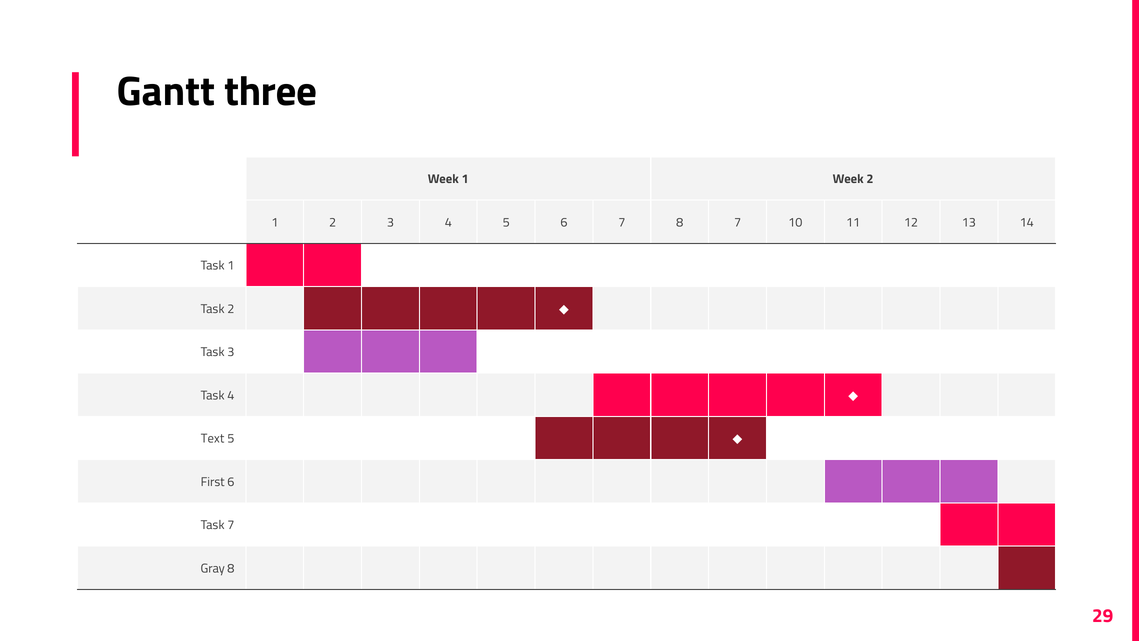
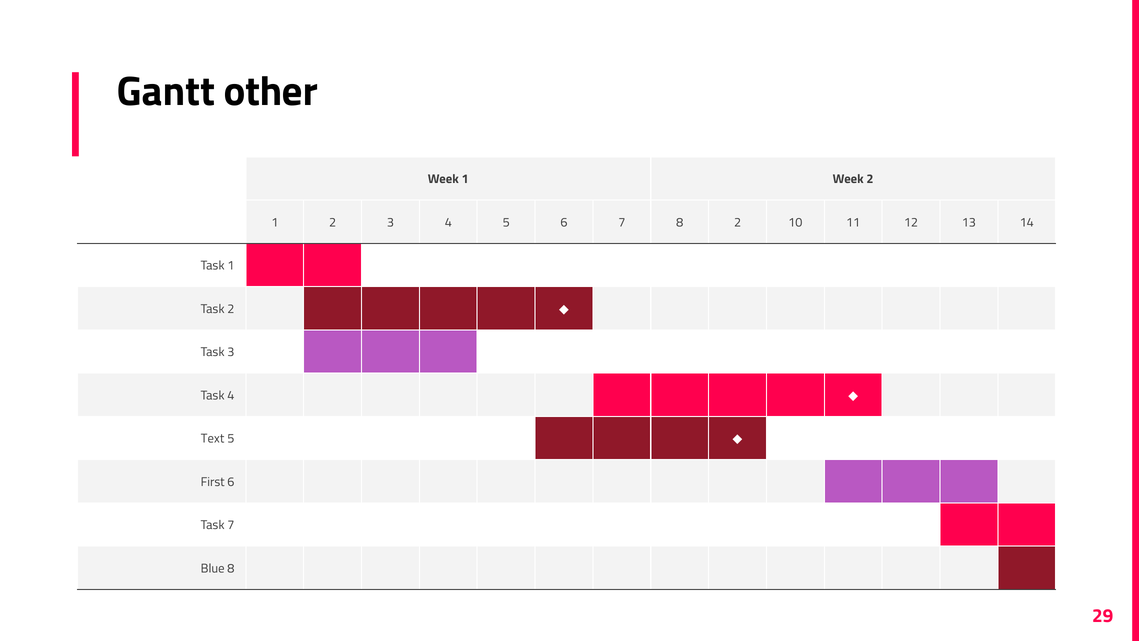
three: three -> other (271, 92)
8 7: 7 -> 2 (738, 222)
Gray: Gray -> Blue (213, 568)
